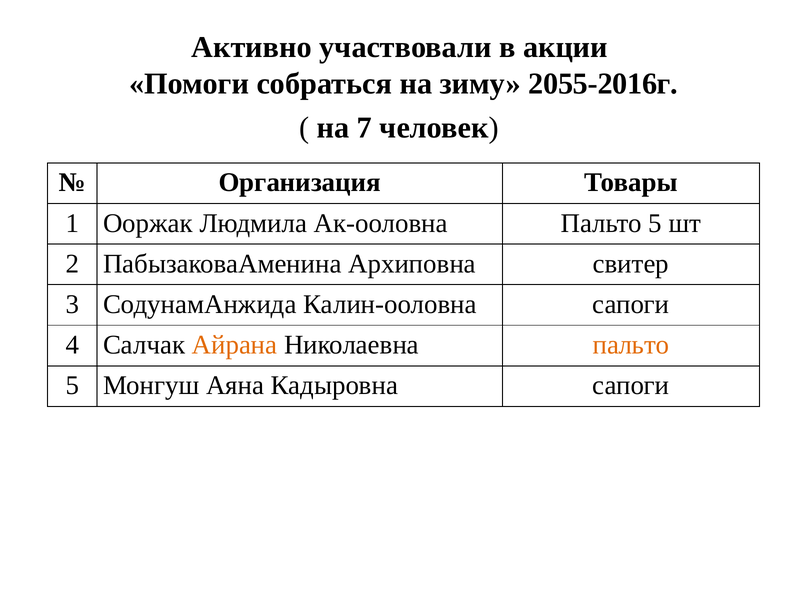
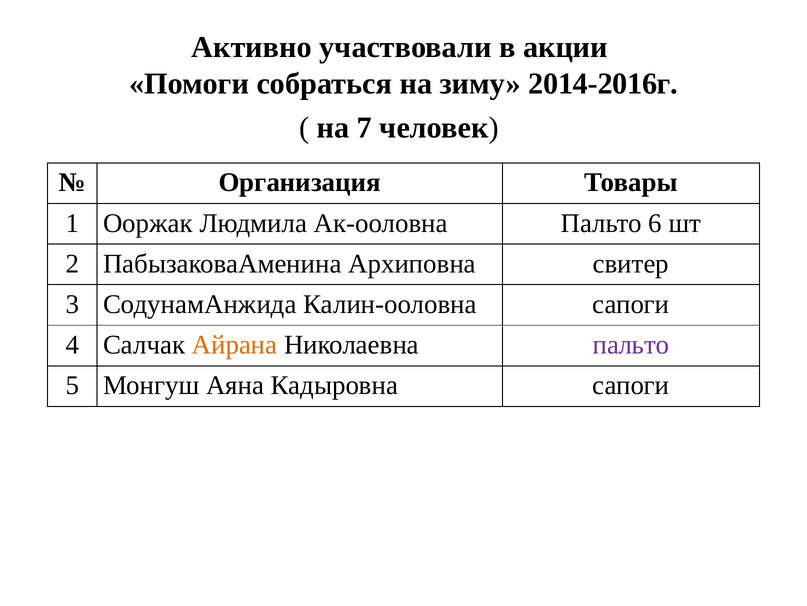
2055-2016г: 2055-2016г -> 2014-2016г (603, 84)
Ак-ооловна Пальто 5: 5 -> 6 (655, 223)
пальто colour: orange -> purple (631, 344)
